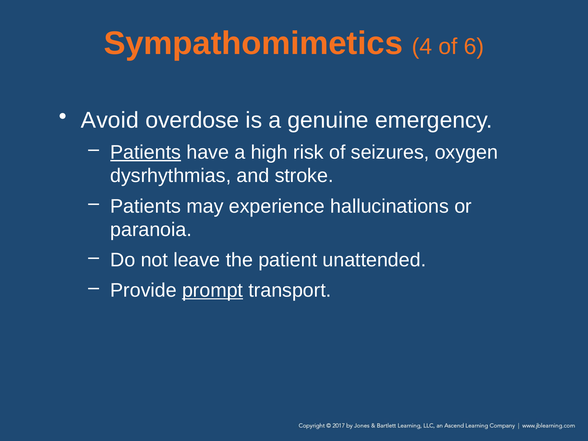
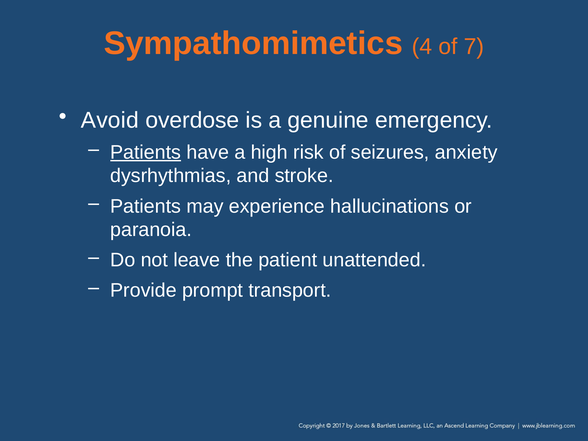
6: 6 -> 7 (474, 47)
oxygen: oxygen -> anxiety (466, 152)
prompt underline: present -> none (213, 290)
